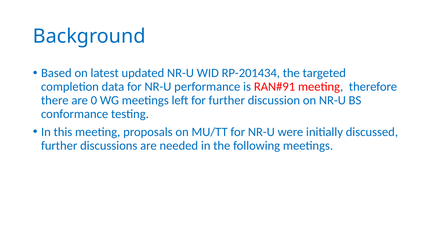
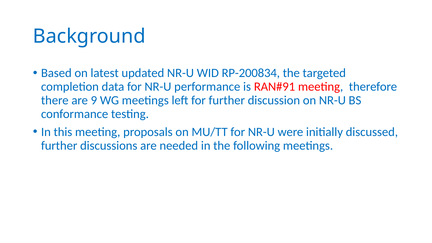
RP-201434: RP-201434 -> RP-200834 (251, 73)
0: 0 -> 9 (94, 100)
